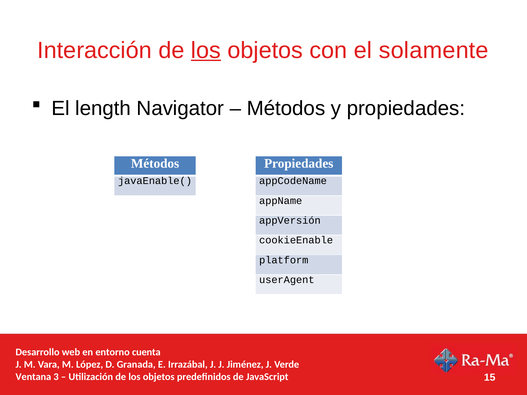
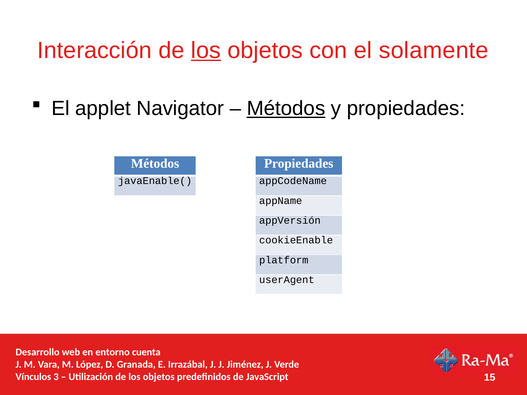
length: length -> applet (103, 109)
Métodos underline: none -> present (286, 109)
Ventana: Ventana -> Vínculos (33, 377)
